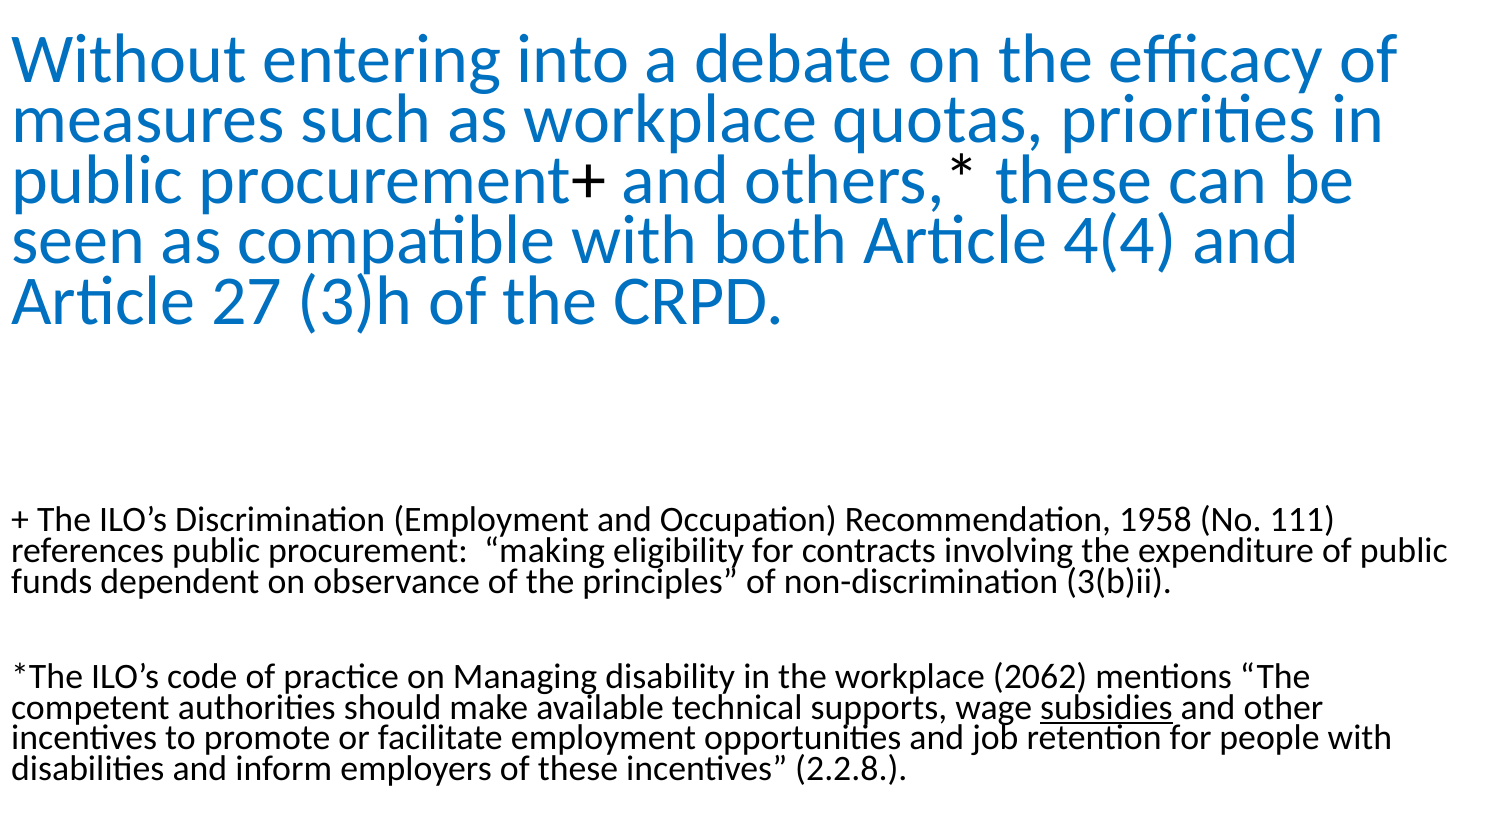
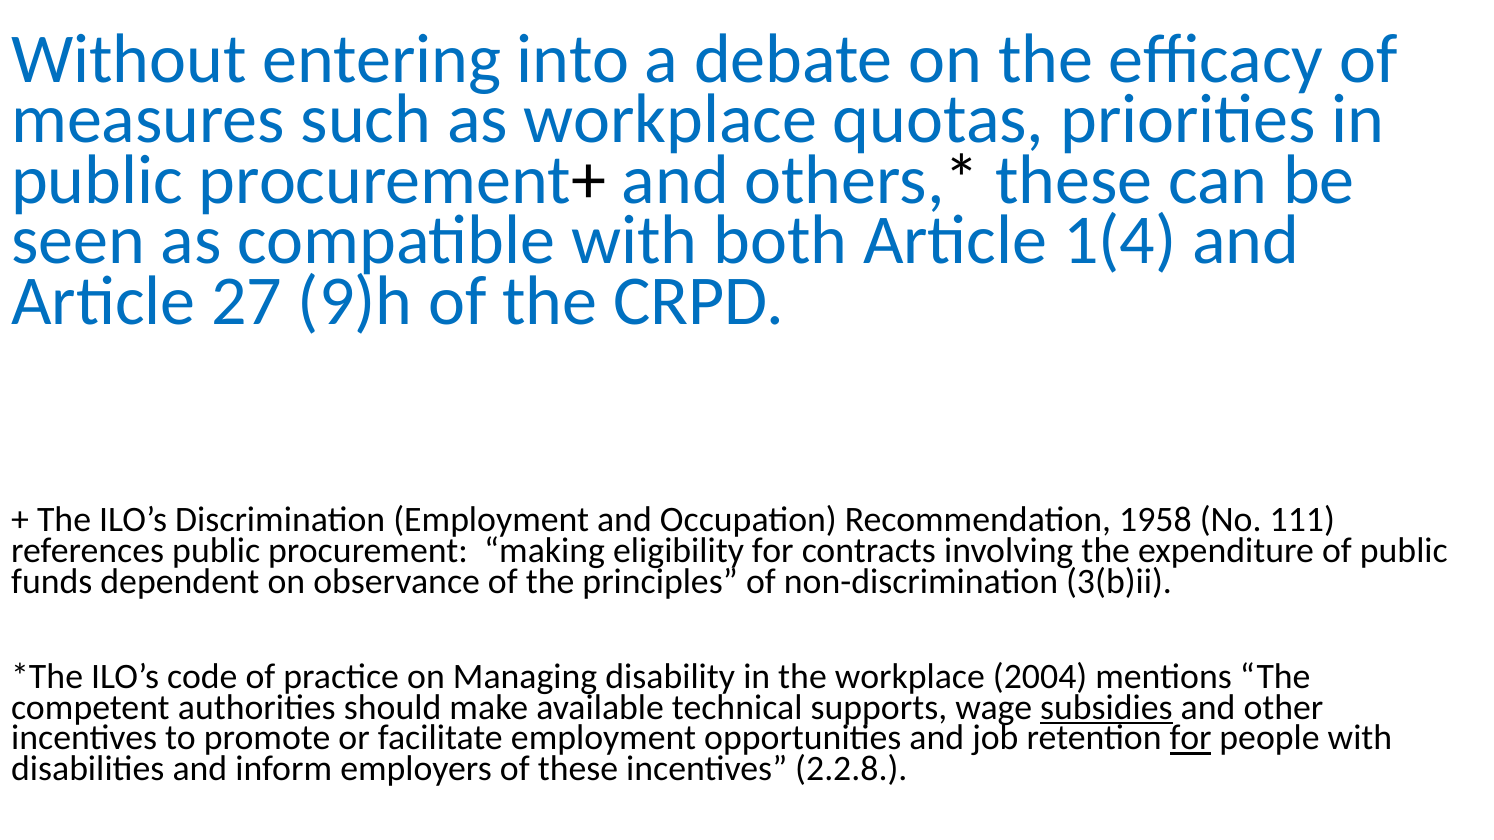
4(4: 4(4 -> 1(4 (1120, 241)
3)h: 3)h -> 9)h (355, 302)
2062: 2062 -> 2004 (1040, 677)
for underline: none -> present (1191, 738)
